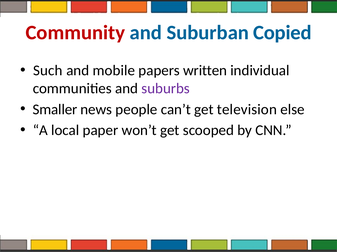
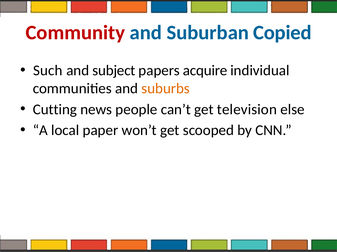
mobile: mobile -> subject (114, 71)
written: written -> acquire (205, 71)
suburbs colour: purple -> orange (166, 89)
Smaller: Smaller -> Cutting (55, 110)
